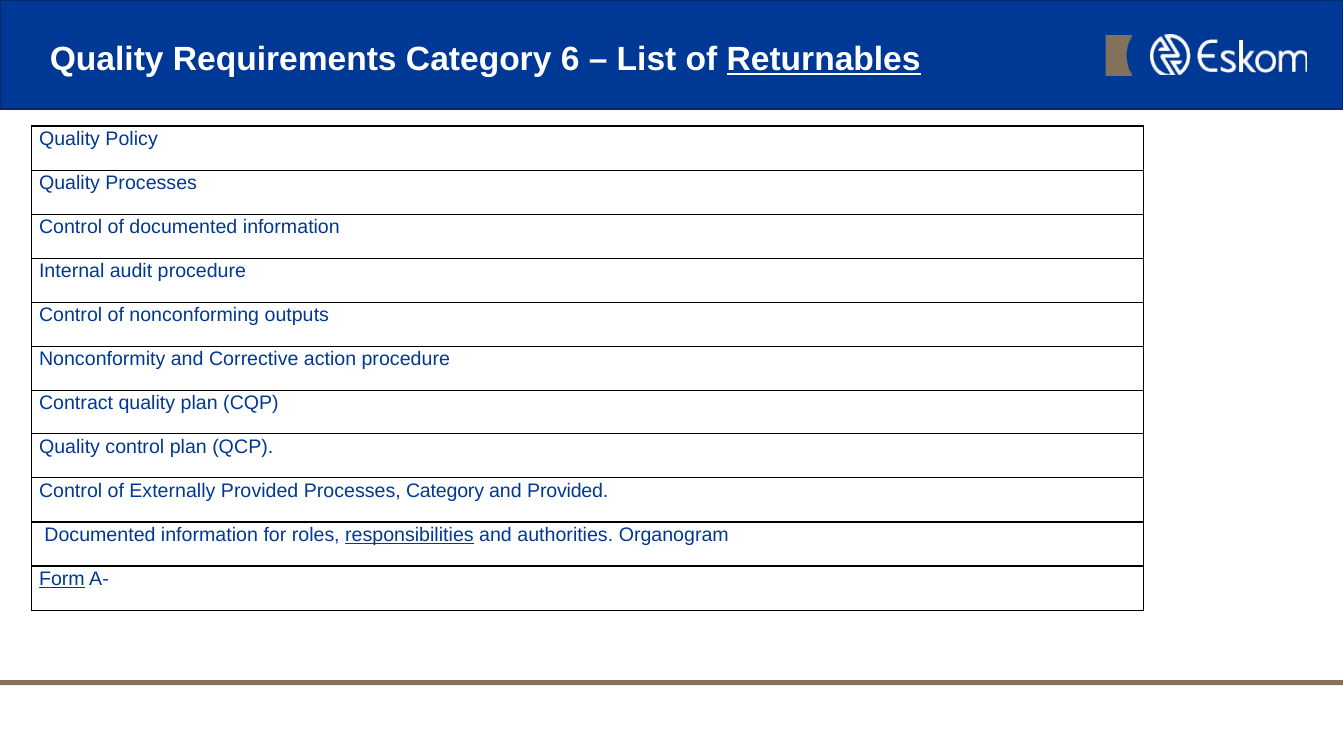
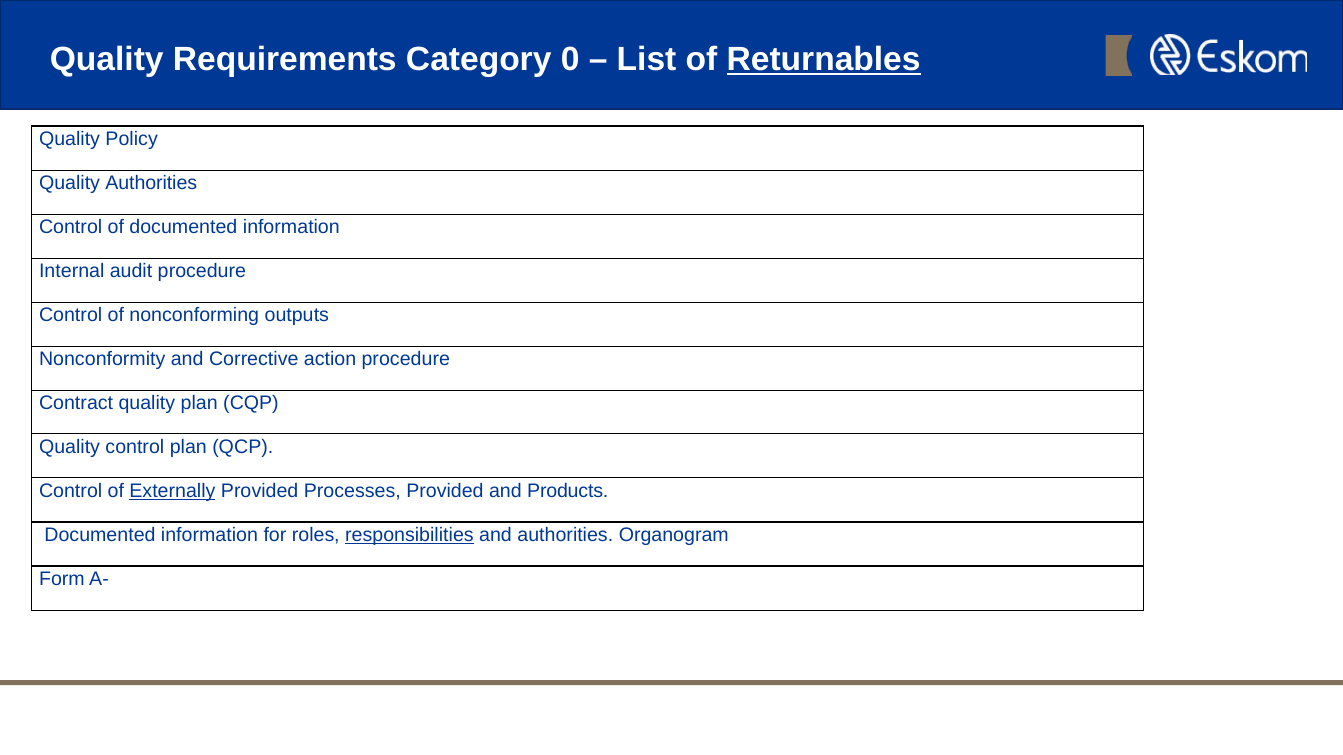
6: 6 -> 0 (570, 59)
Quality Processes: Processes -> Authorities (151, 183)
Externally underline: none -> present (172, 491)
Processes Category: Category -> Provided (445, 491)
and Provided: Provided -> Products (568, 491)
Form underline: present -> none (62, 579)
